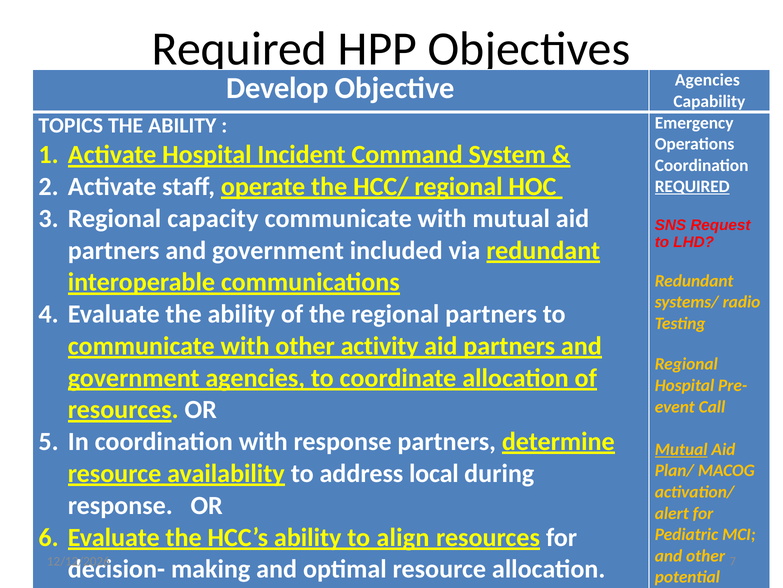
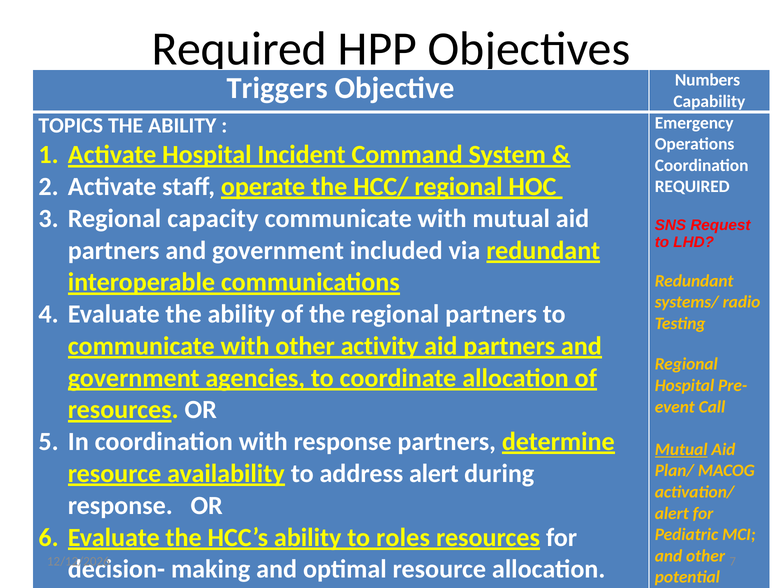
Develop: Develop -> Triggers (277, 88)
Objective Agencies: Agencies -> Numbers (708, 80)
REQUIRED underline: present -> none (692, 186)
address local: local -> alert (434, 473)
align: align -> roles (403, 537)
